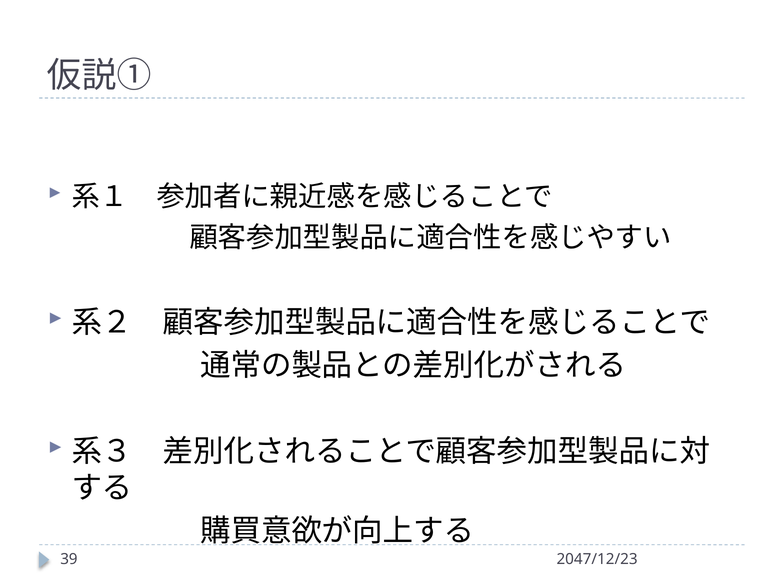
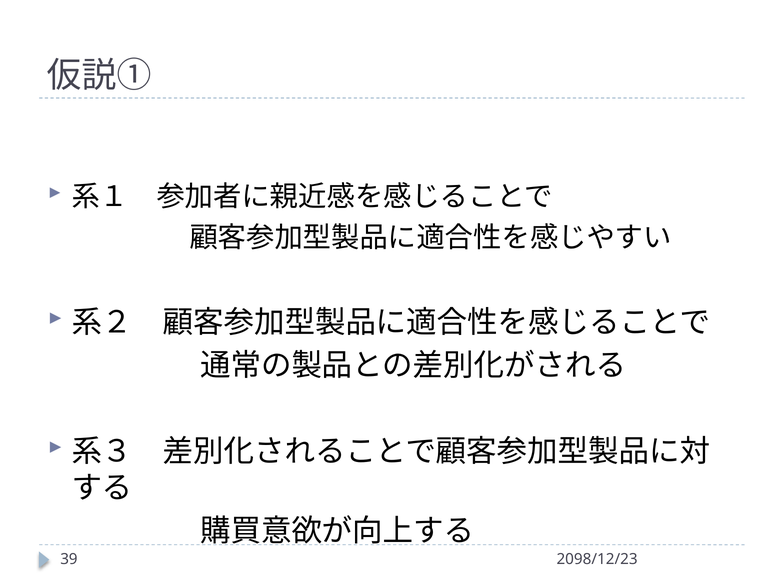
2047/12/23: 2047/12/23 -> 2098/12/23 (597, 559)
